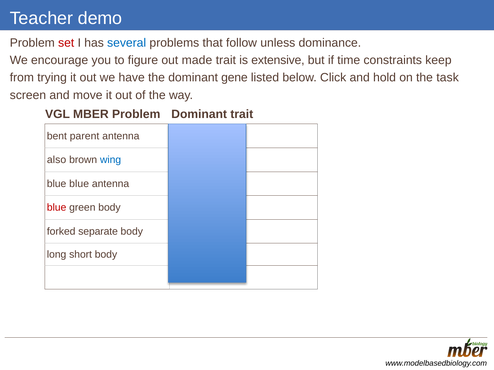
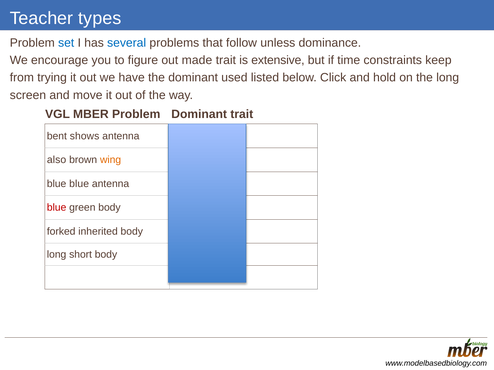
demo: demo -> types (100, 18)
set colour: red -> blue (66, 43)
gene: gene -> used (234, 78)
the task: task -> long (448, 78)
parent: parent -> shows (85, 136)
wing colour: blue -> orange (111, 160)
separate: separate -> inherited (98, 232)
